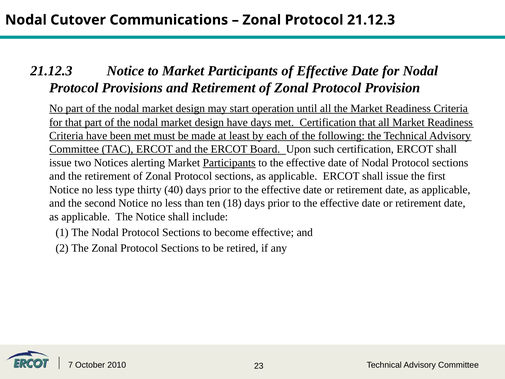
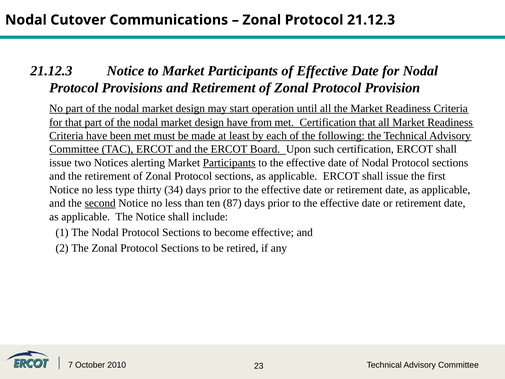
have days: days -> from (261, 122)
40: 40 -> 34 (174, 190)
second underline: none -> present (100, 203)
18: 18 -> 87 (232, 203)
